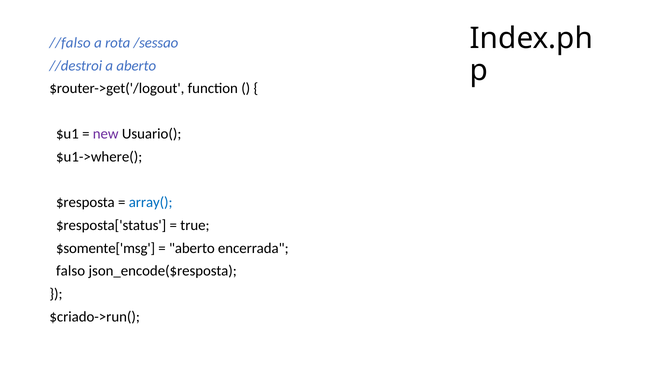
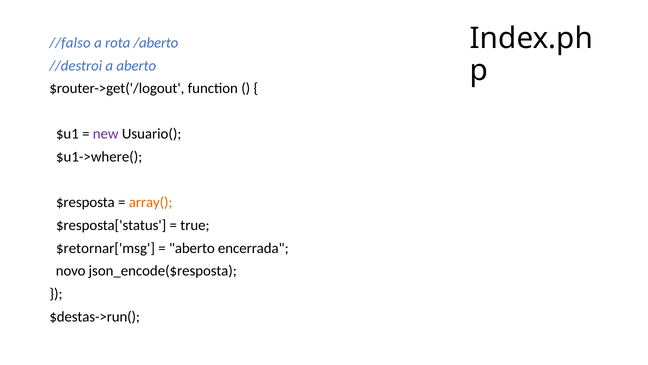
/sessao: /sessao -> /aberto (156, 43)
array( colour: blue -> orange (151, 202)
$somente['msg: $somente['msg -> $retornar['msg (105, 248)
falso: falso -> novo (71, 271)
$criado->run(: $criado->run( -> $destas->run( (95, 316)
